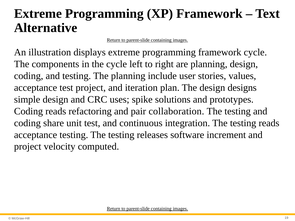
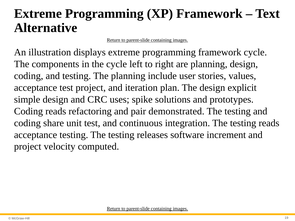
designs: designs -> explicit (242, 88)
collaboration: collaboration -> demonstrated (176, 111)
